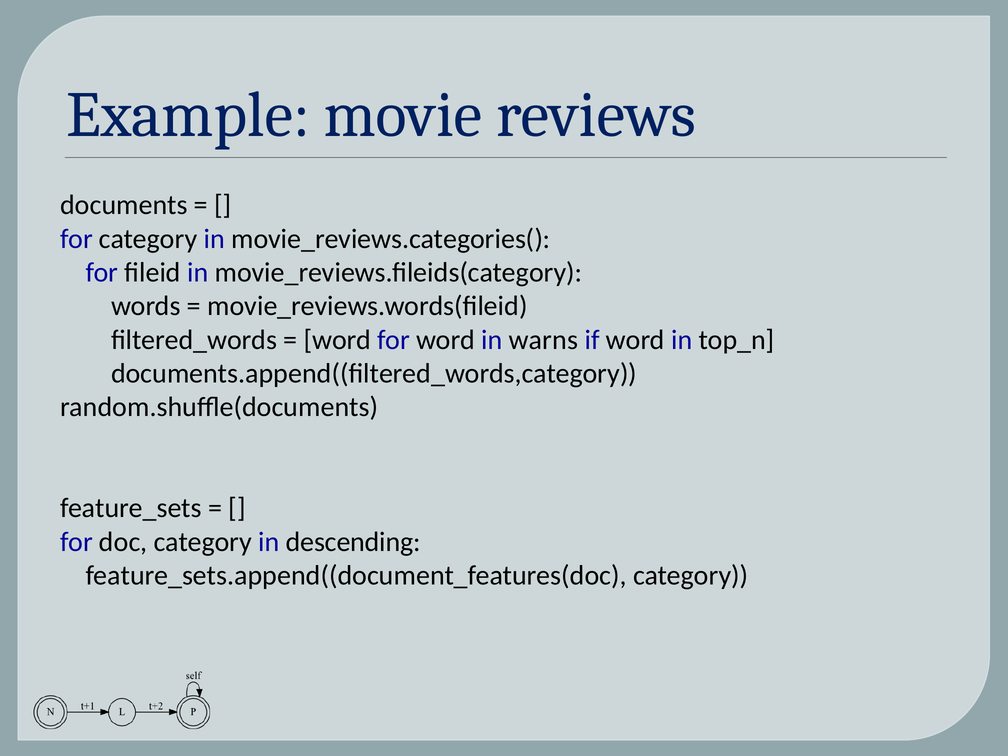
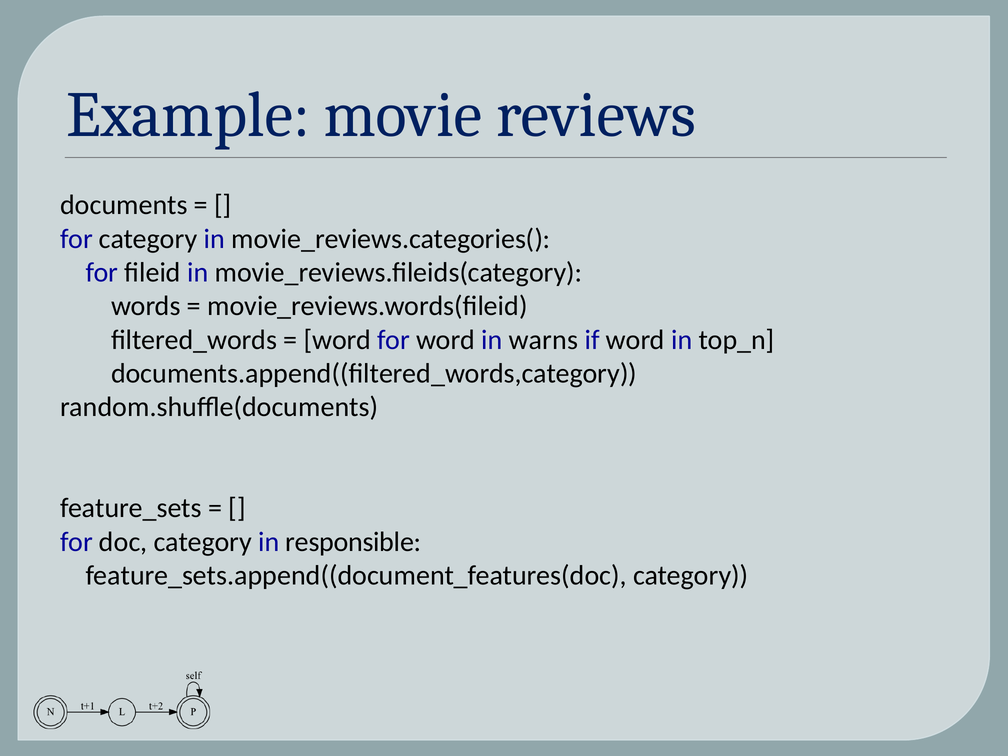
descending: descending -> responsible (353, 542)
